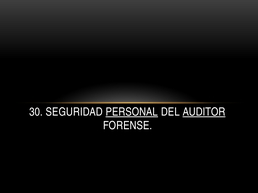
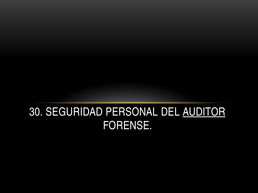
PERSONAL underline: present -> none (132, 112)
